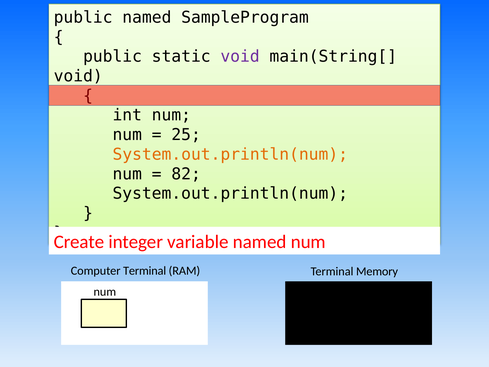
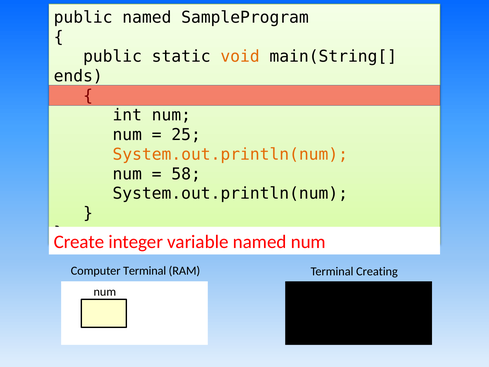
void colour: purple -> orange (240, 57)
void: void -> ends (78, 76)
82: 82 -> 58 (186, 174)
Memory: Memory -> Creating (377, 271)
